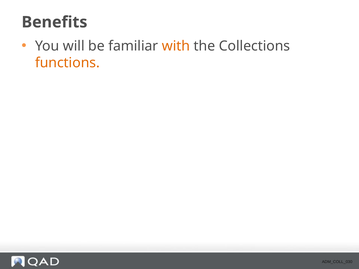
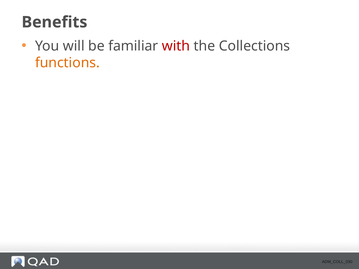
with colour: orange -> red (176, 46)
